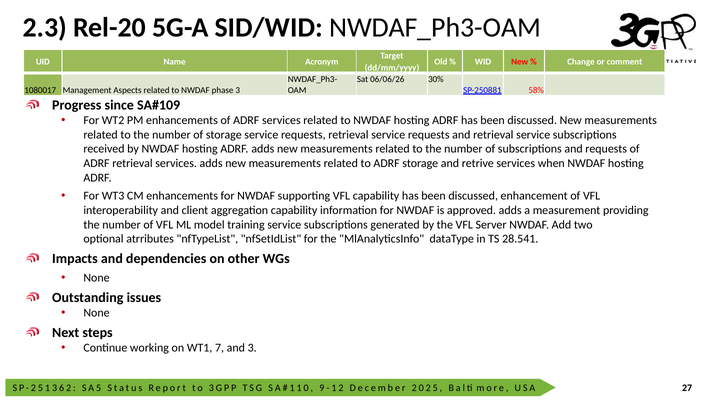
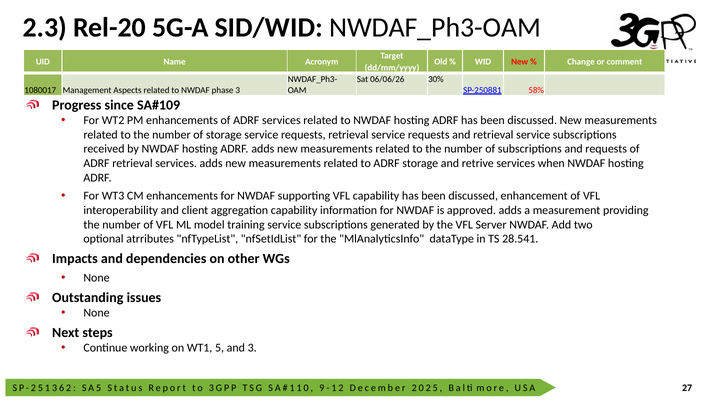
7: 7 -> 5 (220, 348)
